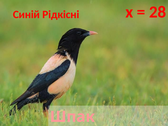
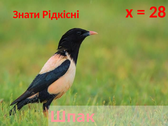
Синій: Синій -> Знати (26, 14)
